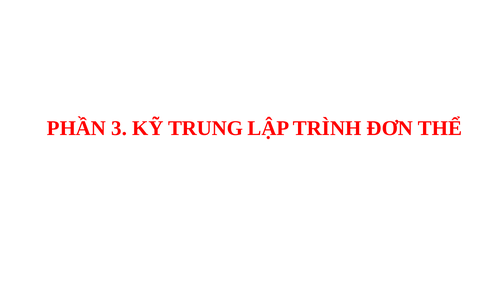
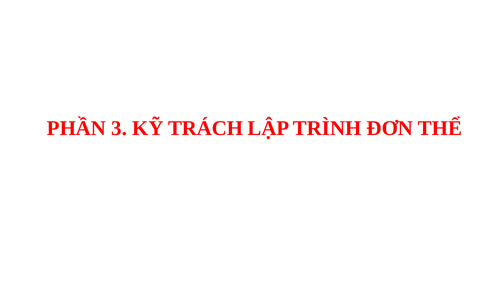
TRUNG: TRUNG -> TRÁCH (206, 128)
